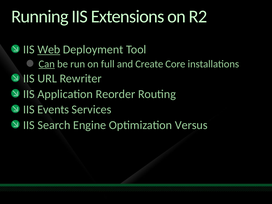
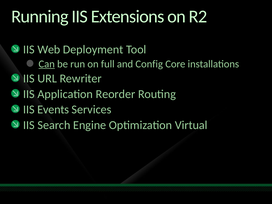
Web underline: present -> none (49, 50)
Create: Create -> Config (149, 64)
Versus: Versus -> Virtual (191, 125)
